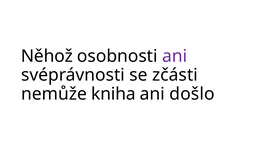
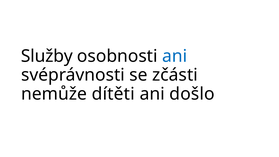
Něhož: Něhož -> Služby (47, 56)
ani colour: purple -> blue (175, 56)
kniha: kniha -> dítěti (113, 94)
